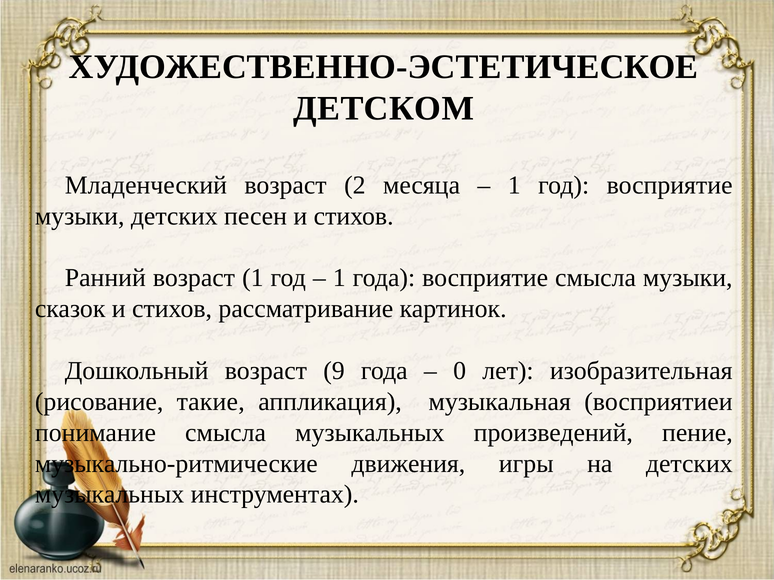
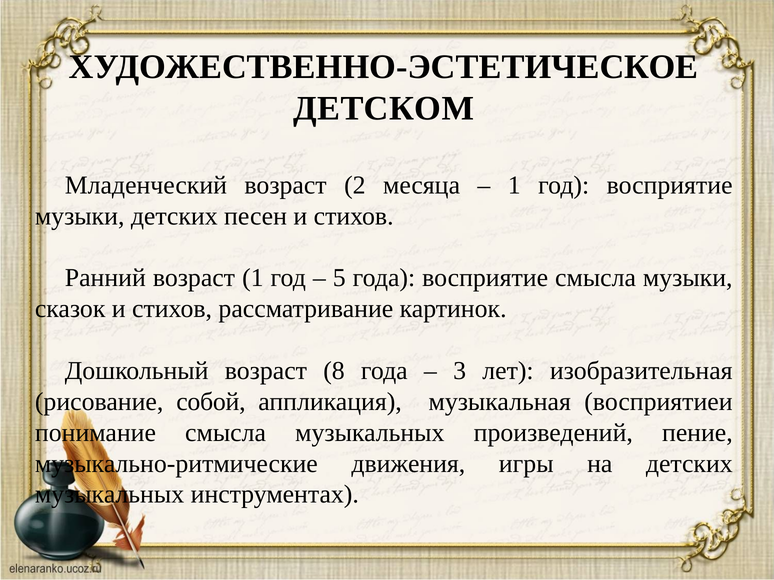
1: 1 -> 5 (339, 278)
9: 9 -> 8 (334, 371)
0: 0 -> 3 (460, 371)
такие: такие -> собой (211, 402)
